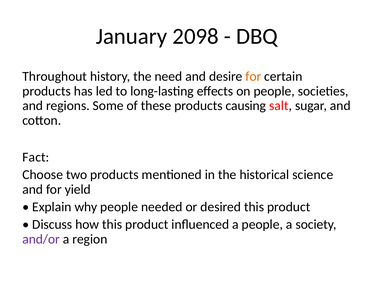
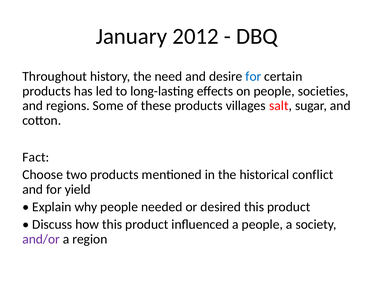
2098: 2098 -> 2012 (196, 36)
for colour: orange -> blue (253, 76)
causing: causing -> villages (246, 106)
science: science -> conflict (313, 174)
